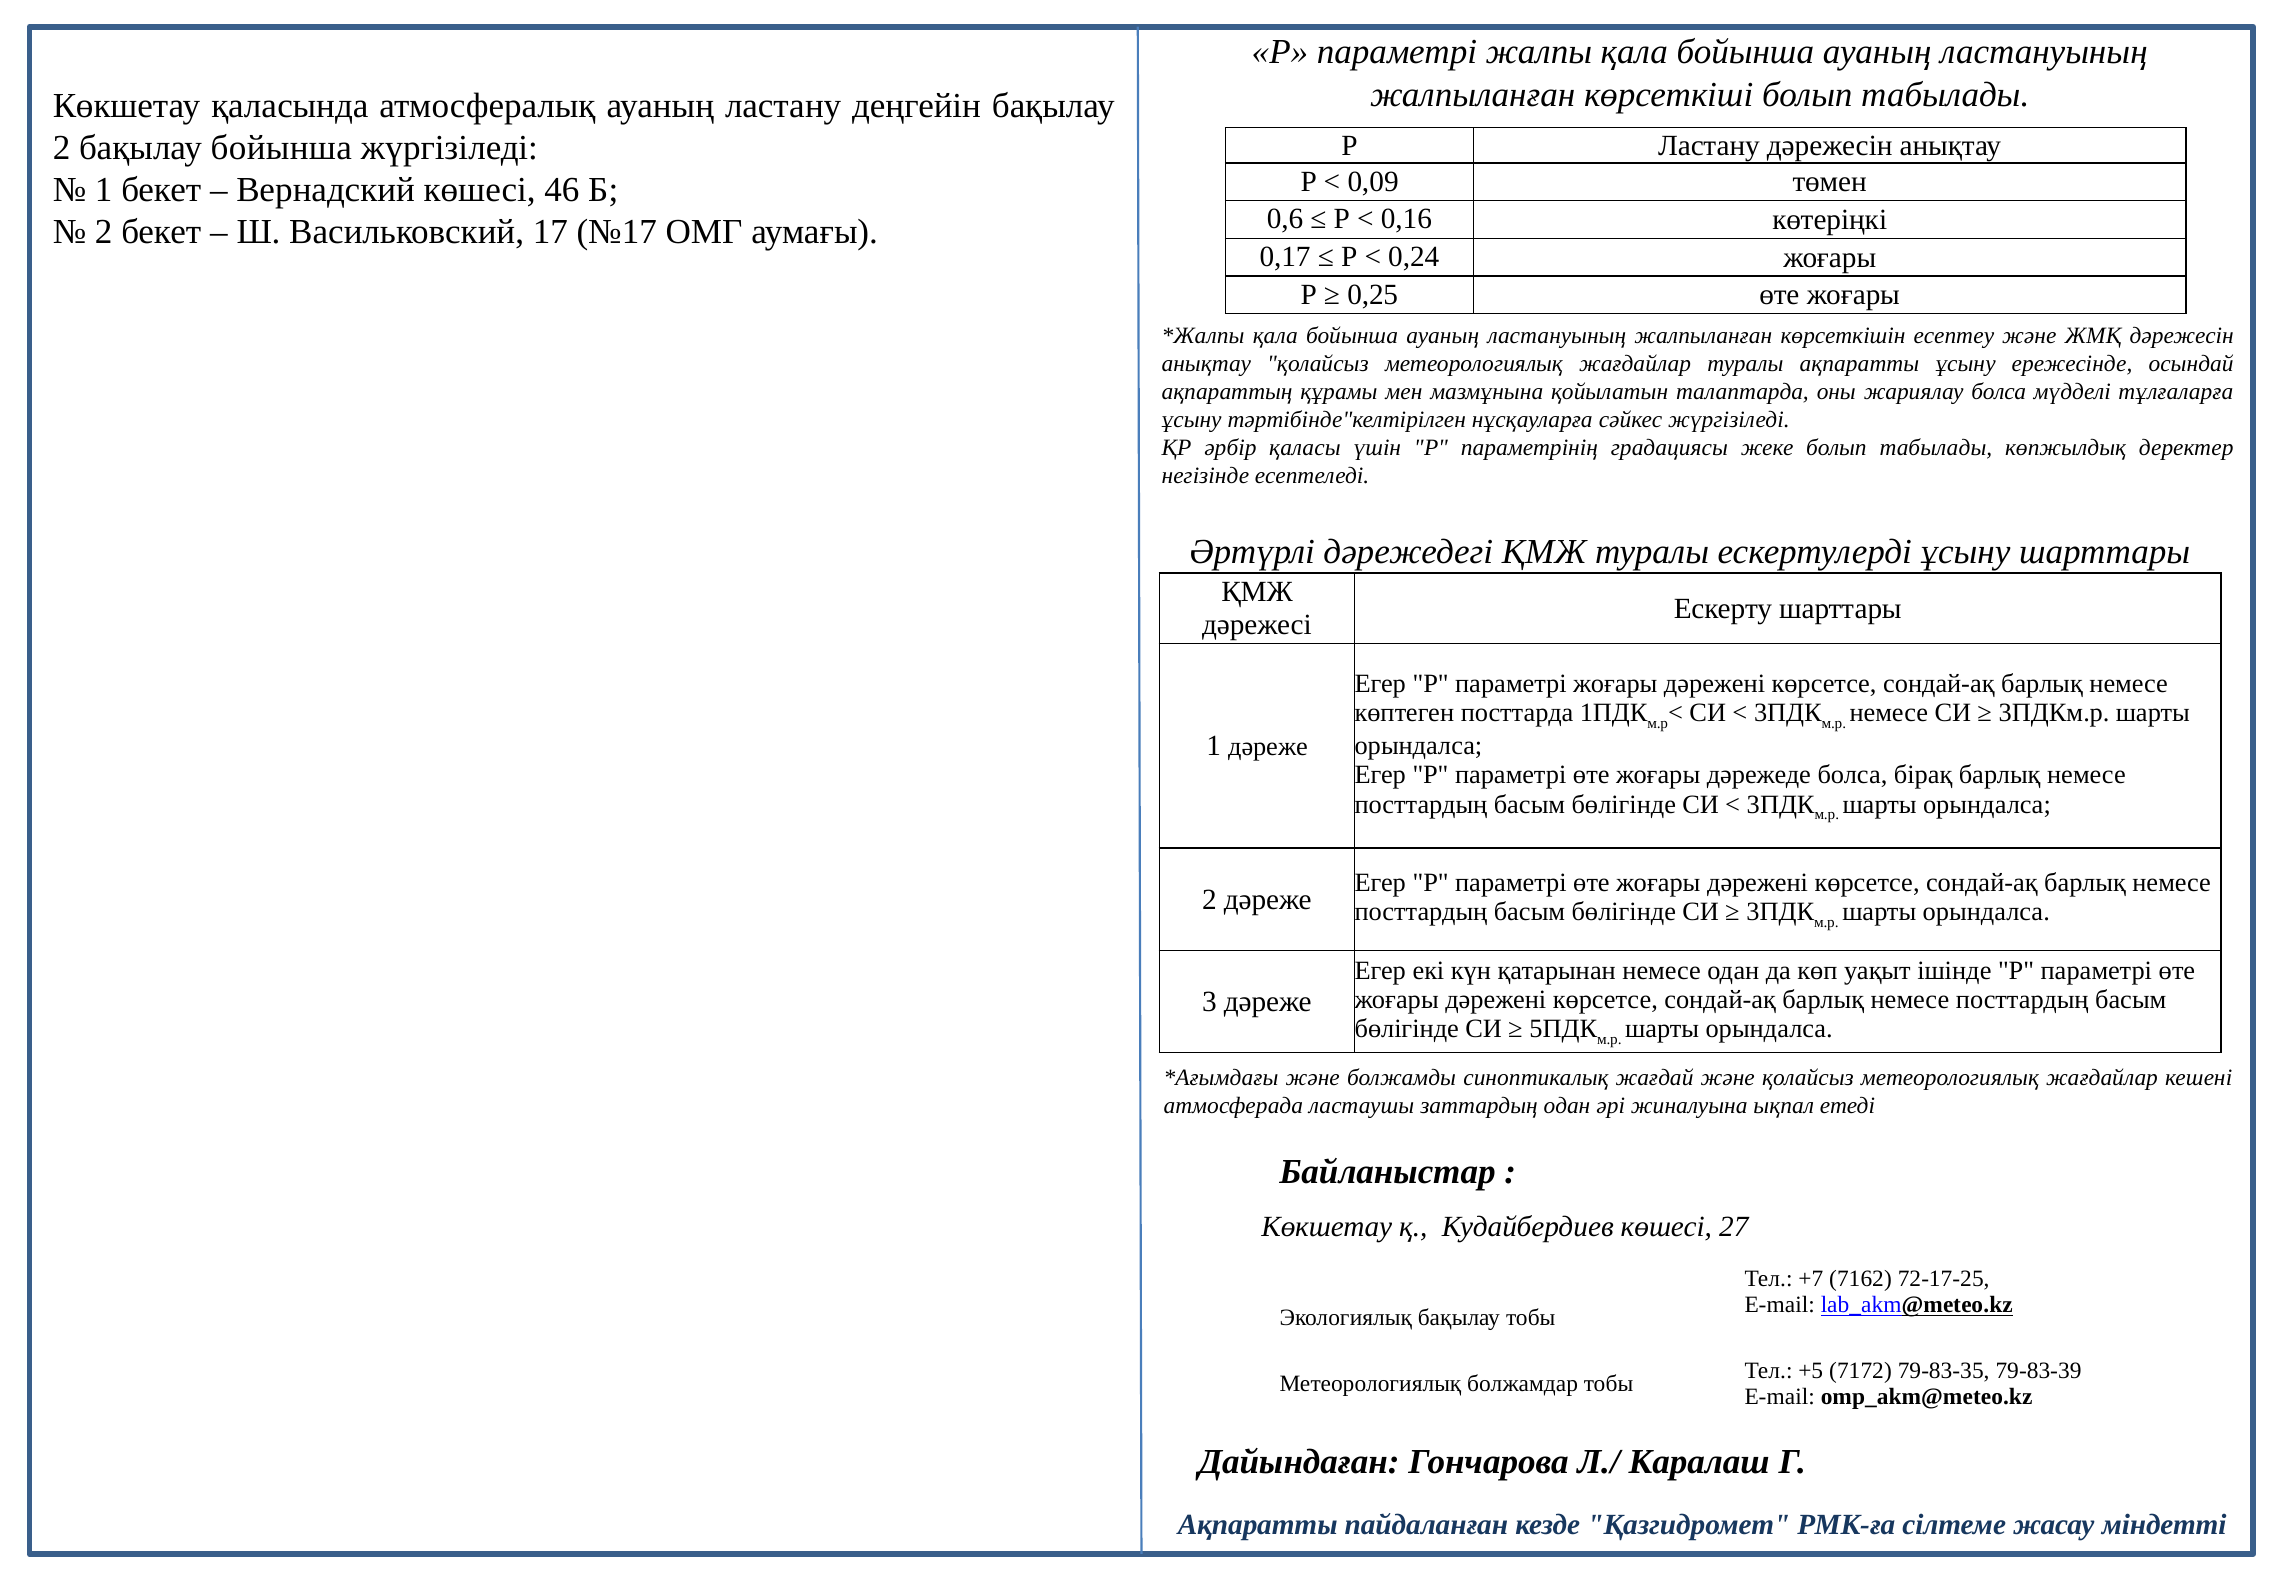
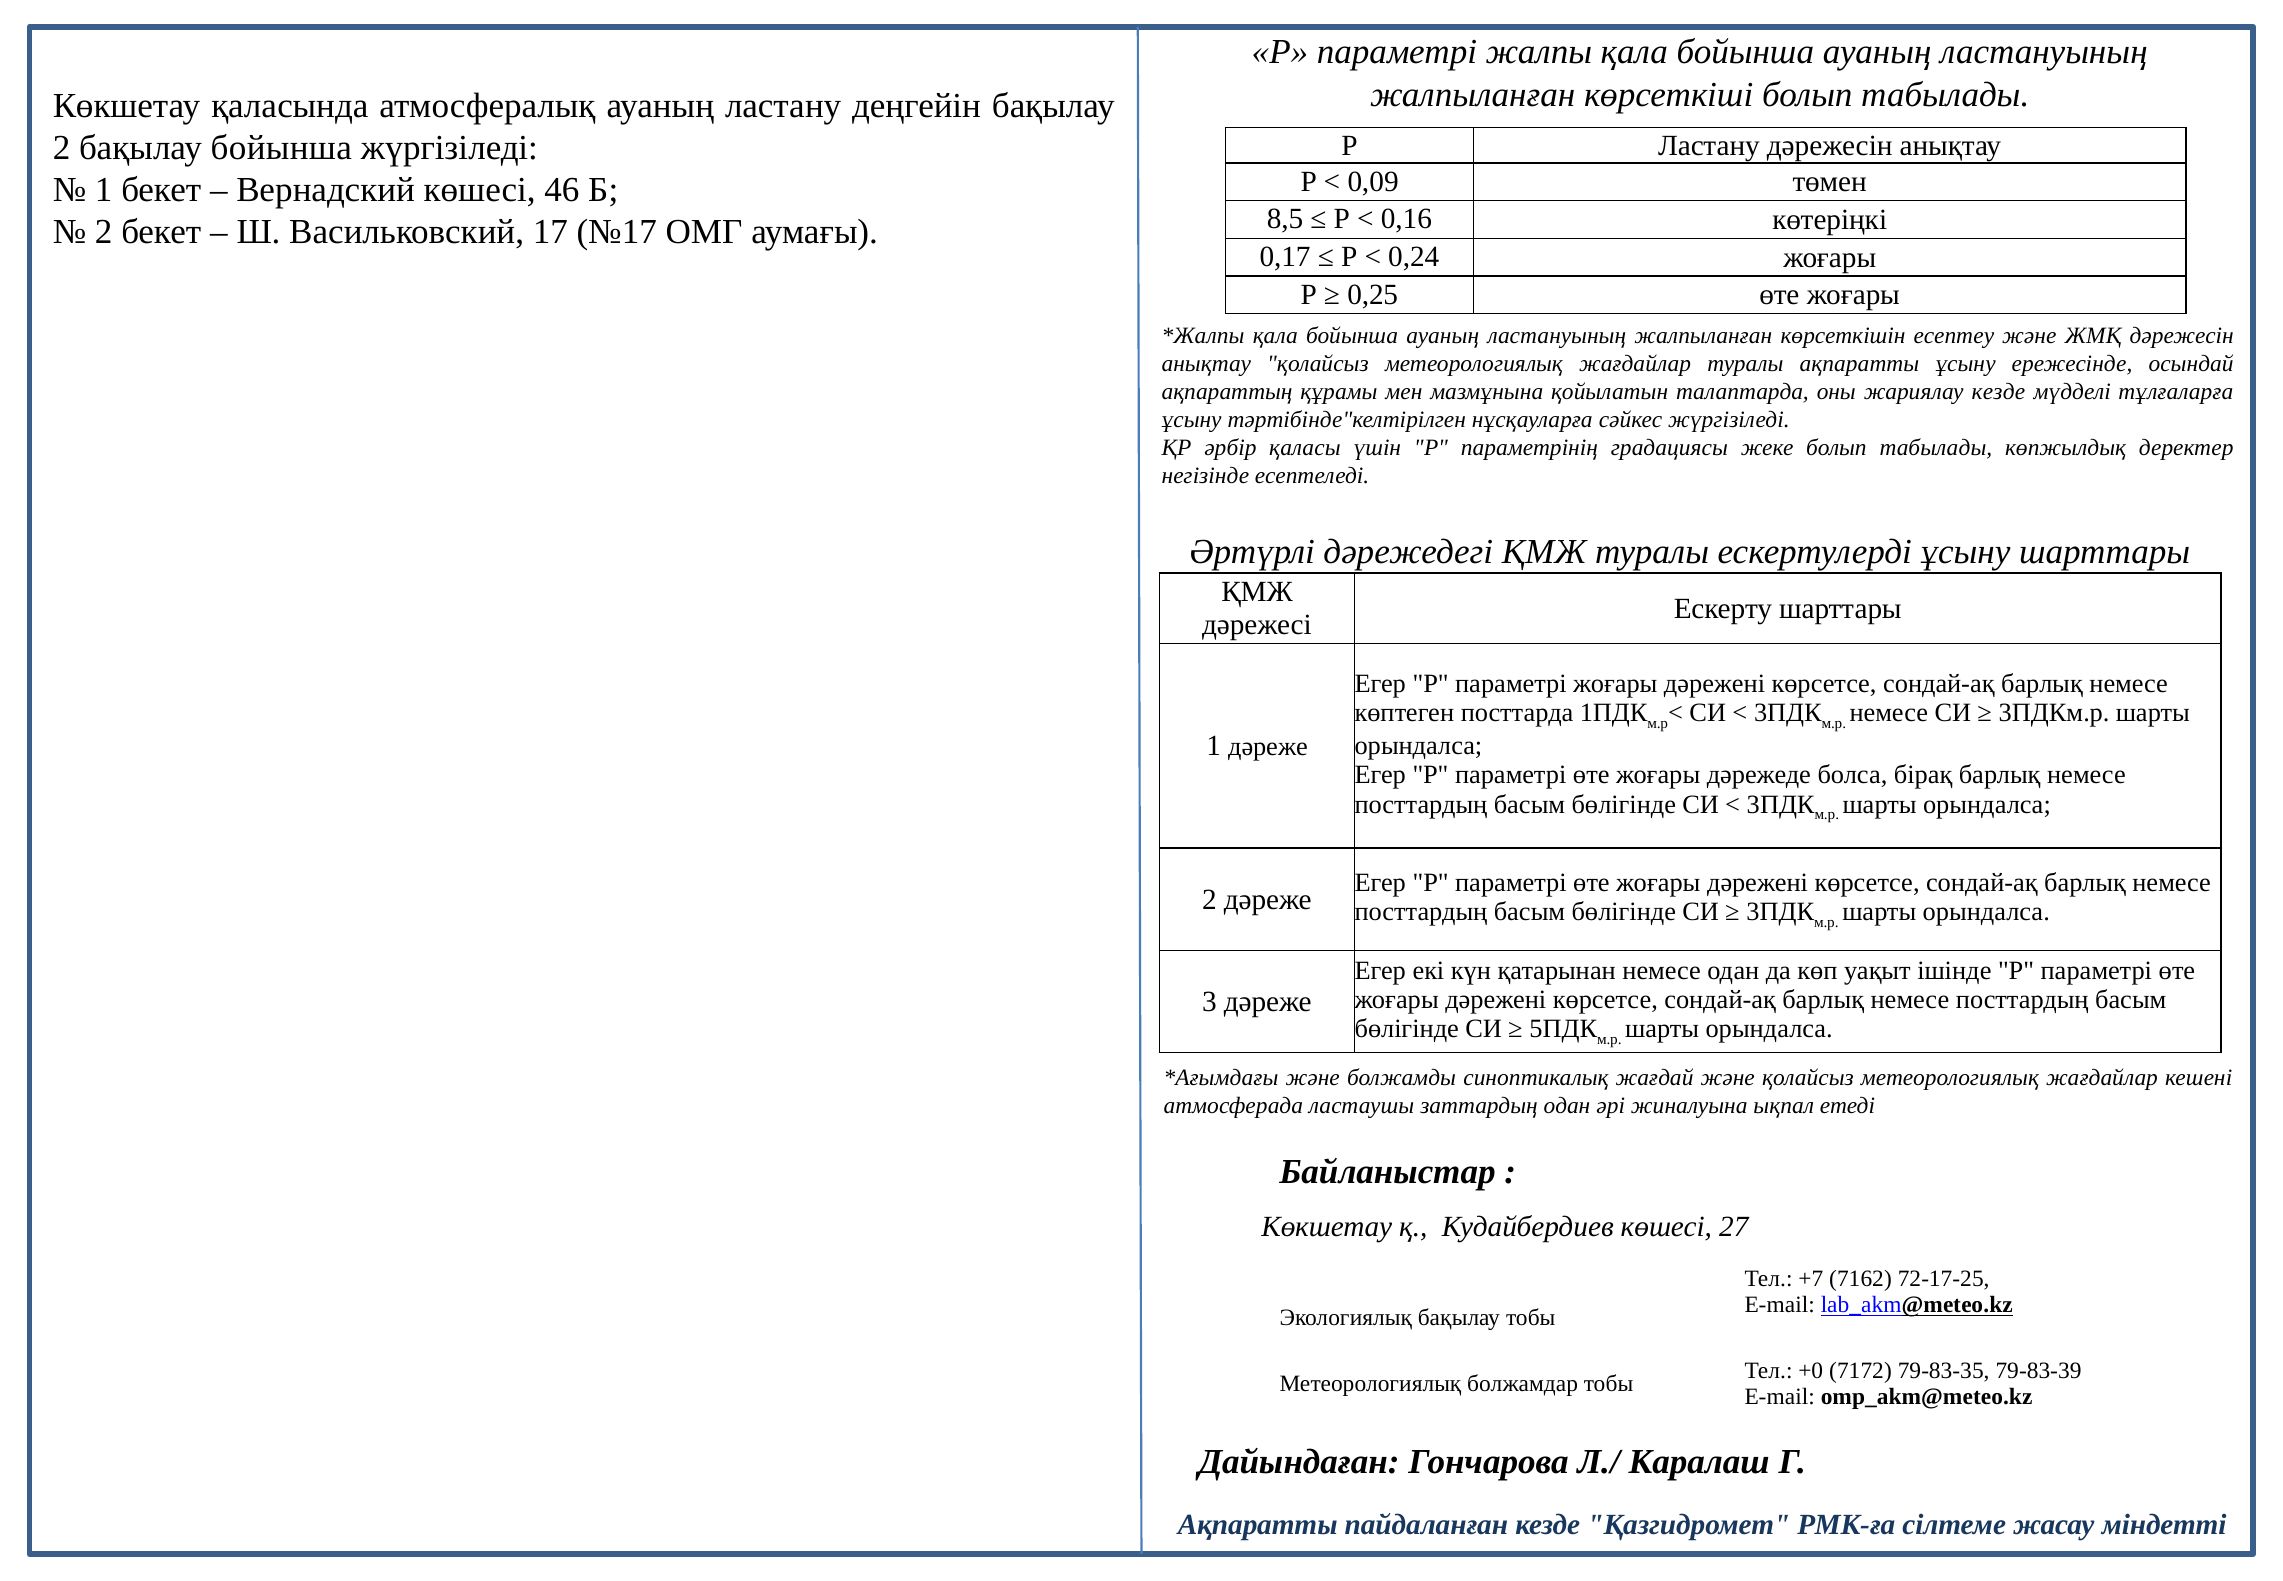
0,6: 0,6 -> 8,5 (1285, 219)
жариялау болса: болса -> кезде (1998, 392)
+5: +5 -> +0 (1811, 1370)
